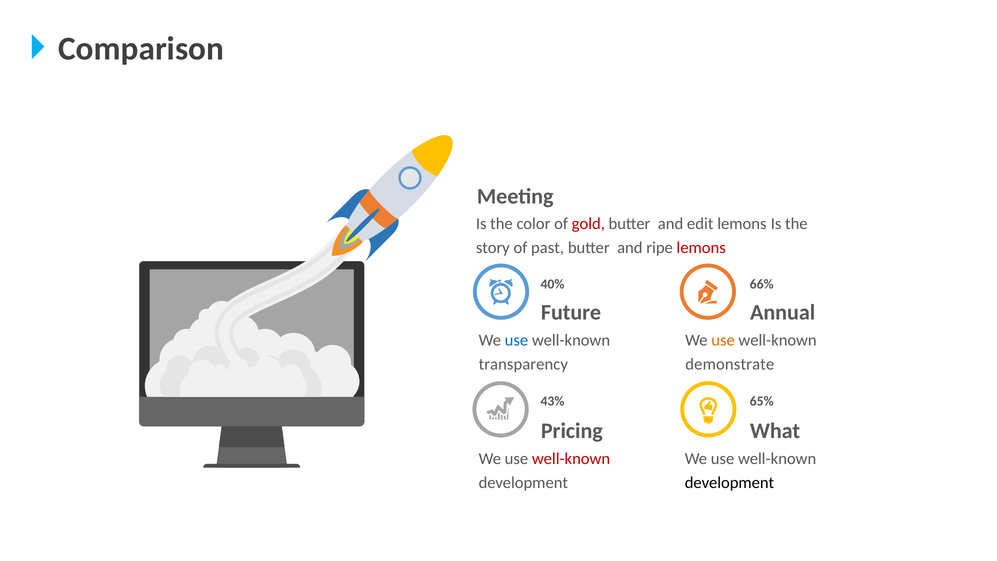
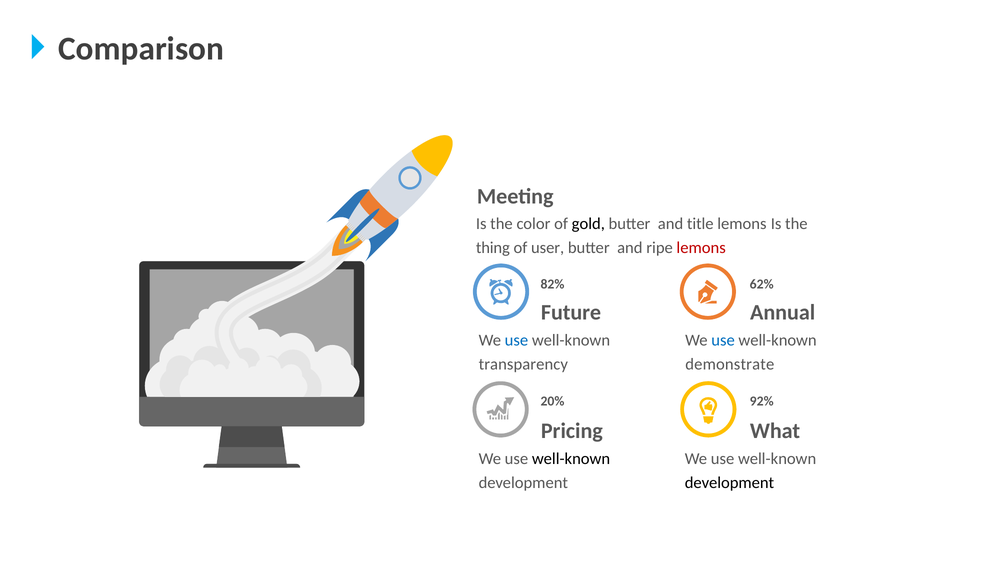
gold colour: red -> black (588, 224)
edit: edit -> title (700, 224)
story: story -> thing (493, 247)
past: past -> user (548, 247)
40%: 40% -> 82% (552, 284)
66%: 66% -> 62% (762, 284)
use colour: orange -> blue (723, 340)
43%: 43% -> 20% (552, 401)
65%: 65% -> 92% (762, 401)
well-known colour: red -> black (571, 459)
